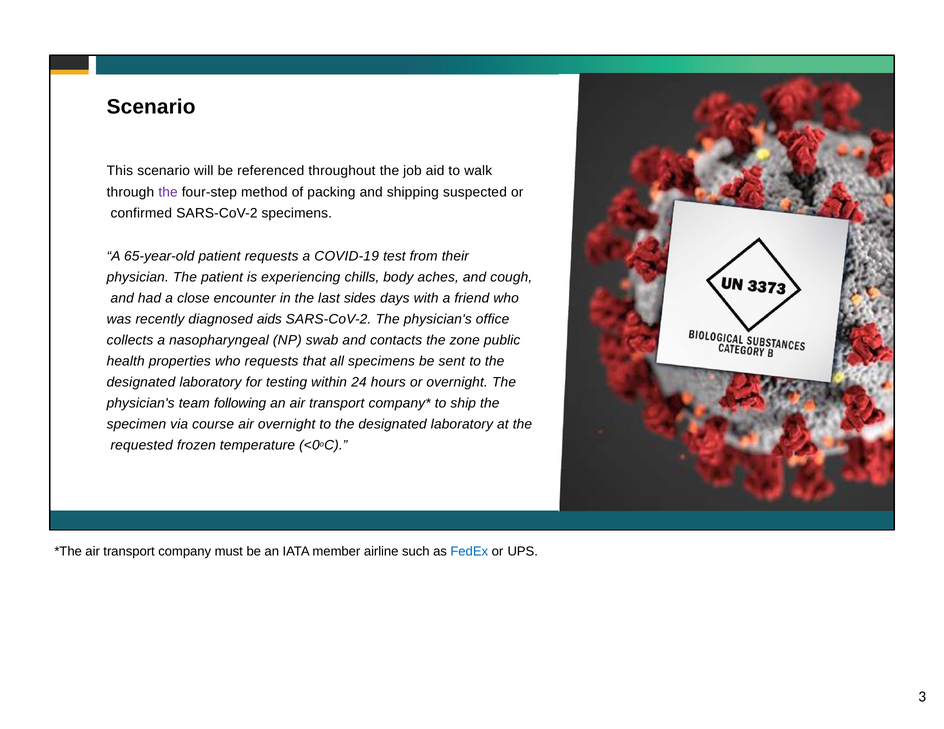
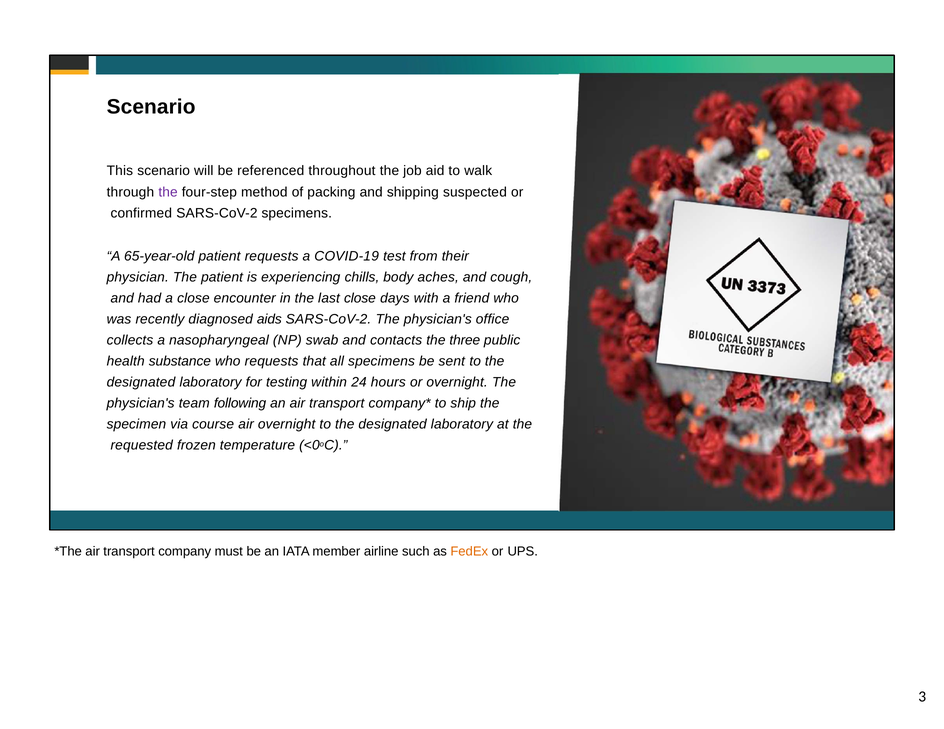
last sides: sides -> close (360, 298)
zone: zone -> three (465, 340)
properties: properties -> substance (180, 362)
FedEx colour: blue -> orange (469, 552)
